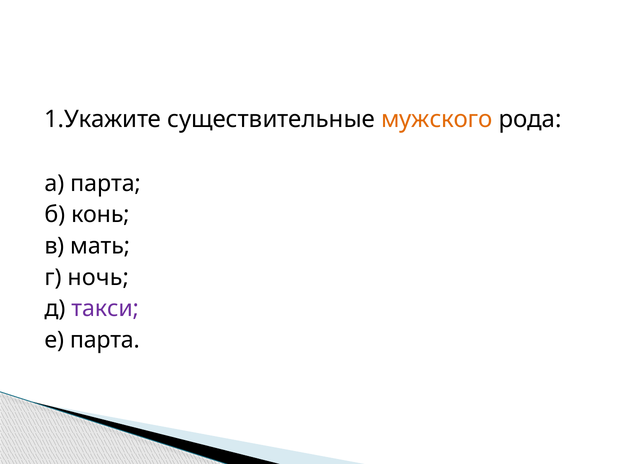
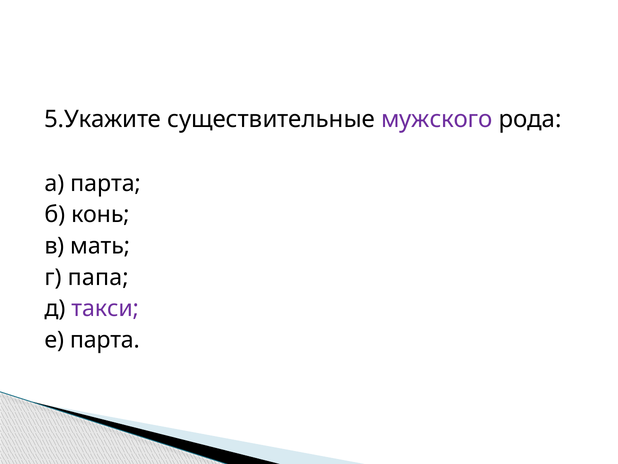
1.Укажите: 1.Укажите -> 5.Укажите (103, 119)
мужского colour: orange -> purple (437, 119)
ночь: ночь -> папа (98, 277)
